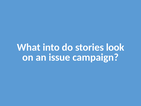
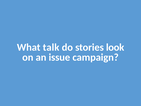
into: into -> talk (51, 47)
